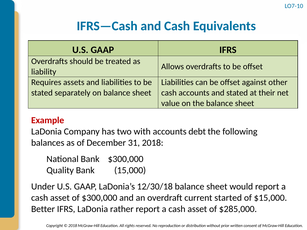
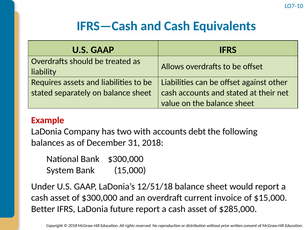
Quality: Quality -> System (60, 170)
12/30/18: 12/30/18 -> 12/51/18 (155, 187)
started: started -> invoice (228, 198)
rather: rather -> future (122, 209)
